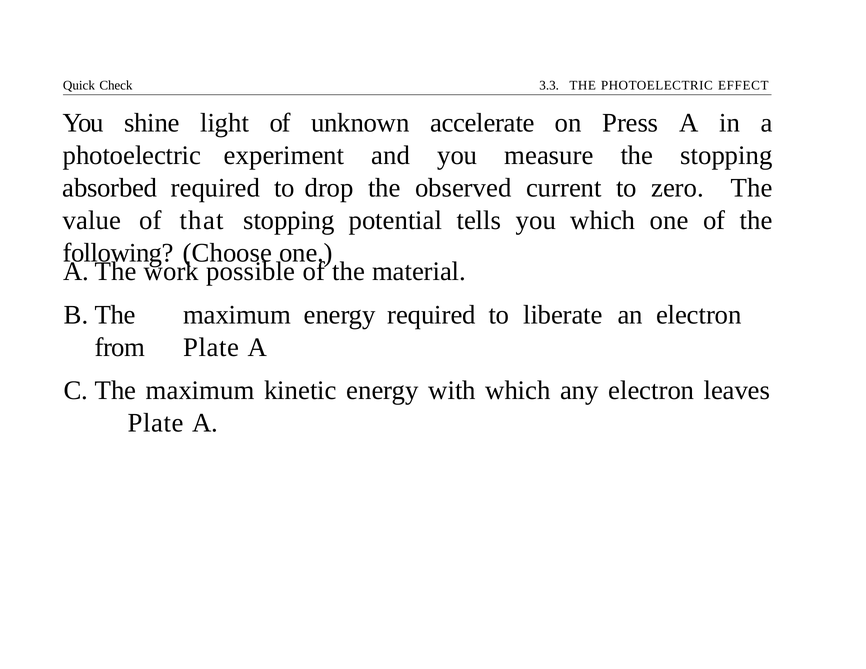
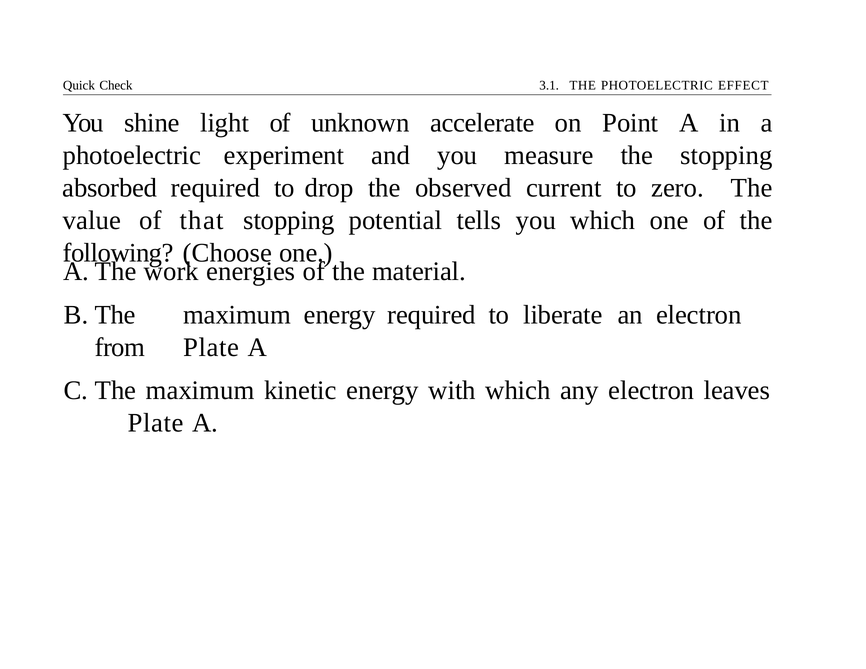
3.3: 3.3 -> 3.1 (549, 85)
Press: Press -> Point (630, 123)
possible: possible -> energies (251, 272)
